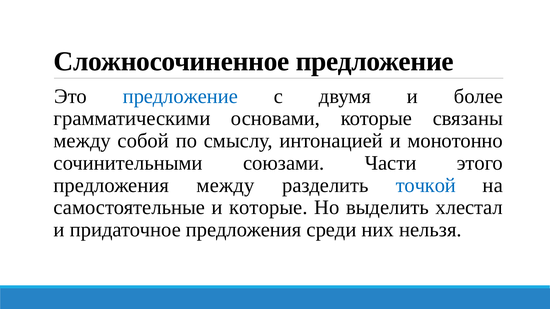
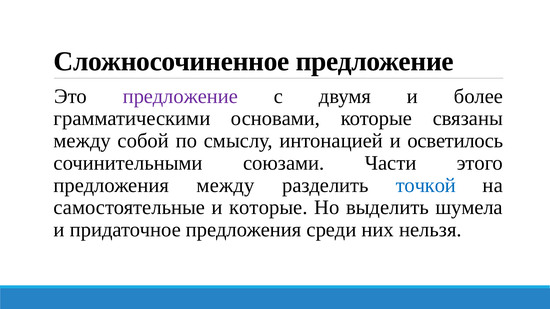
предложение colour: blue -> purple (180, 96)
монотонно: монотонно -> осветилось (455, 141)
хлестал: хлестал -> шумела (469, 208)
